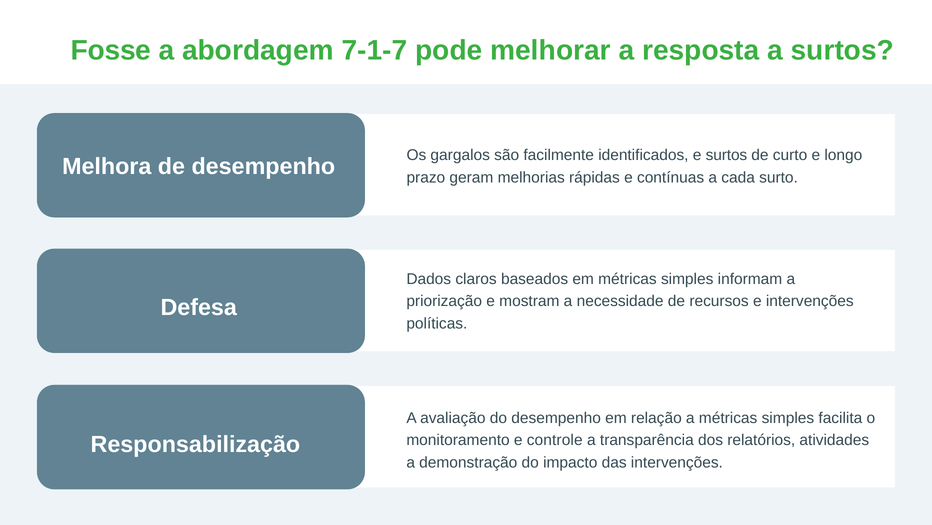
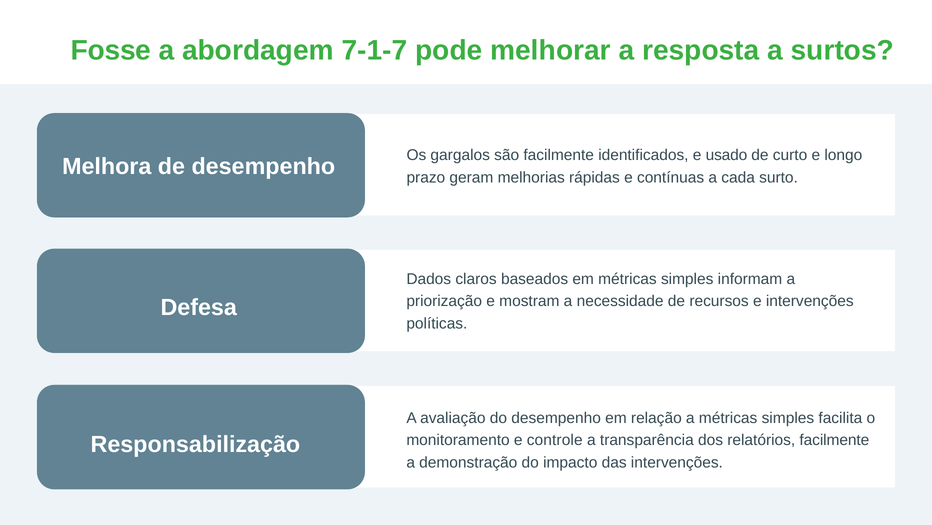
e surtos: surtos -> usado (726, 155)
relatórios atividades: atividades -> facilmente (834, 440)
